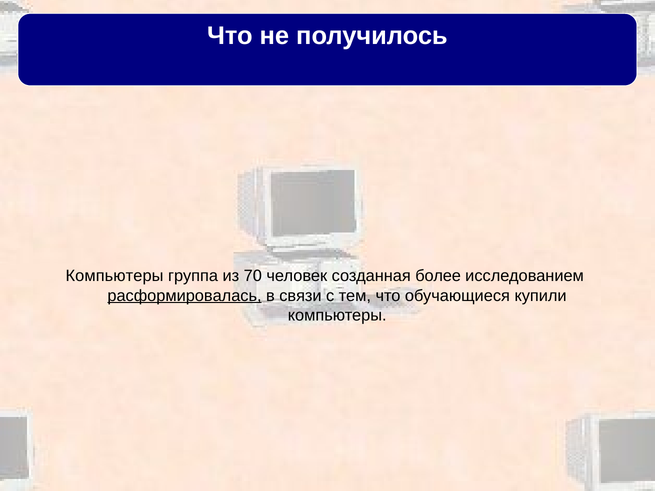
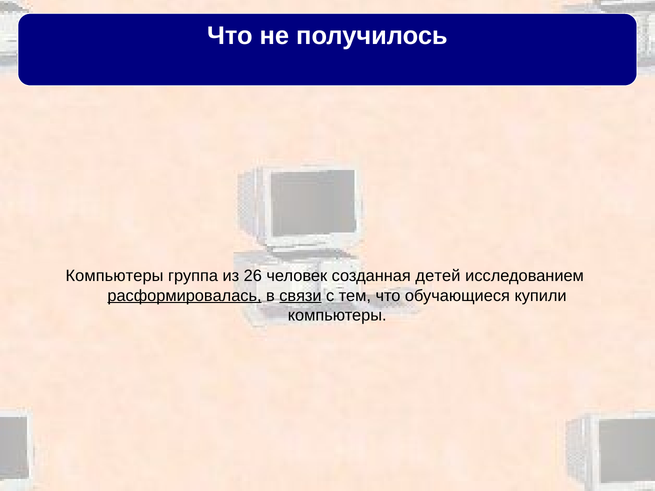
70: 70 -> 26 (253, 276)
более: более -> детей (438, 276)
связи underline: none -> present (300, 296)
